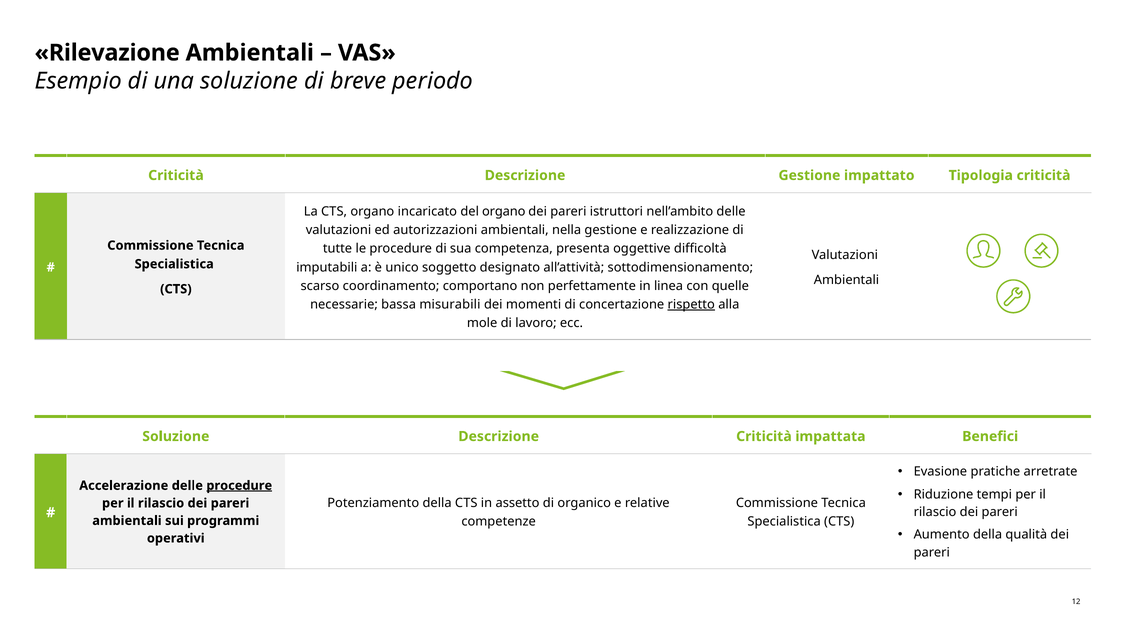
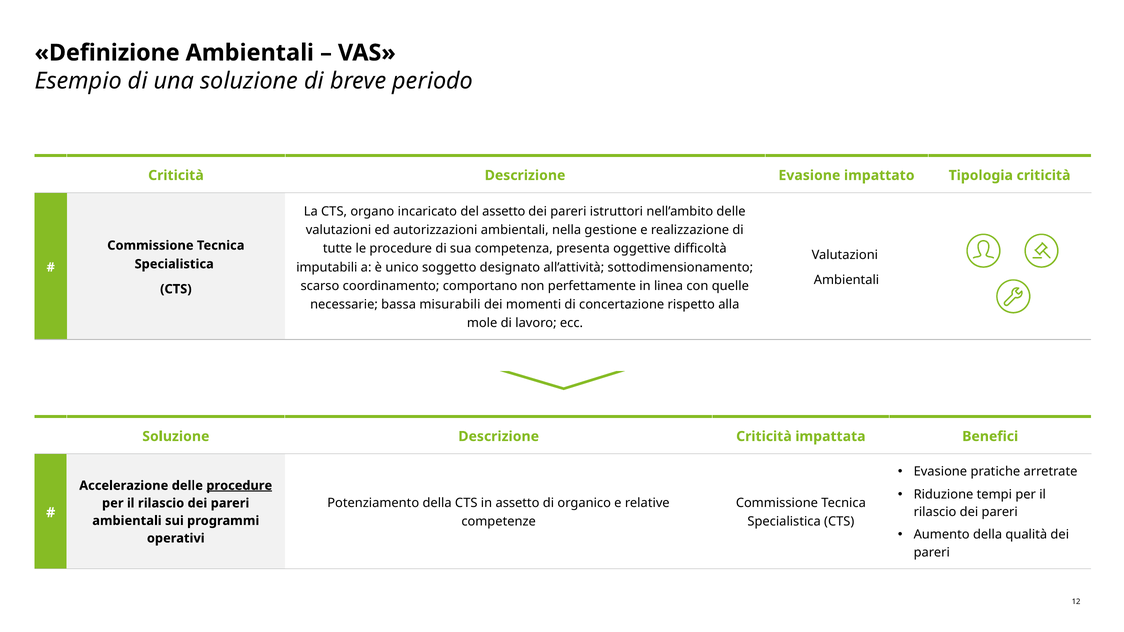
Rilevazione: Rilevazione -> Definizione (107, 53)
Descrizione Gestione: Gestione -> Evasione (809, 175)
del organo: organo -> assetto (504, 212)
rispetto underline: present -> none (691, 305)
